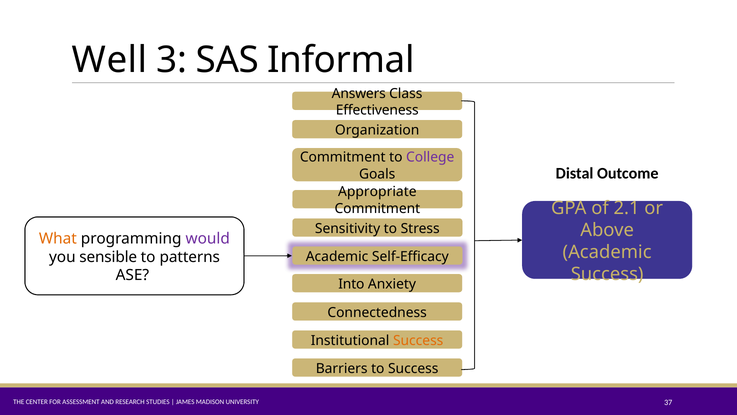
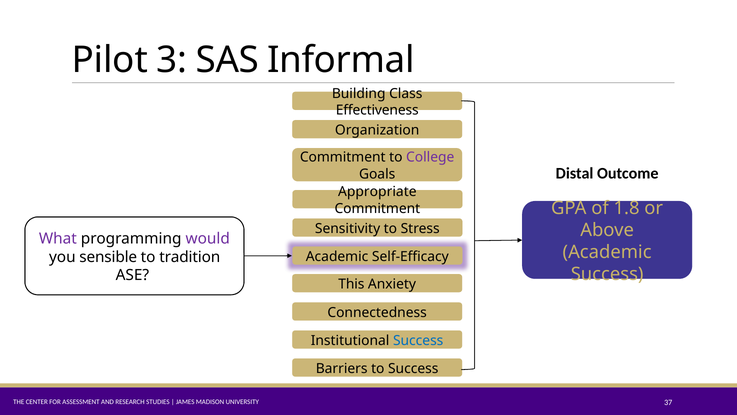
Well: Well -> Pilot (110, 60)
Answers: Answers -> Building (359, 93)
2.1: 2.1 -> 1.8 (627, 208)
What colour: orange -> purple (58, 238)
patterns: patterns -> tradition (190, 257)
Into: Into -> This (351, 284)
Success colour: orange -> blue (418, 340)
